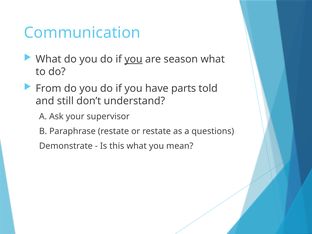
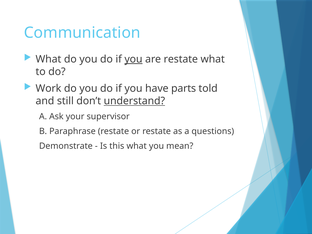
are season: season -> restate (181, 59)
From: From -> Work (48, 88)
understand underline: none -> present (134, 101)
